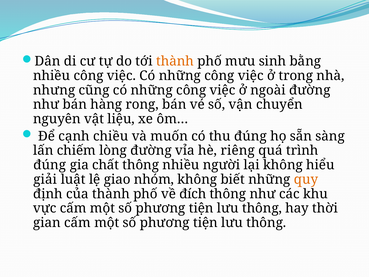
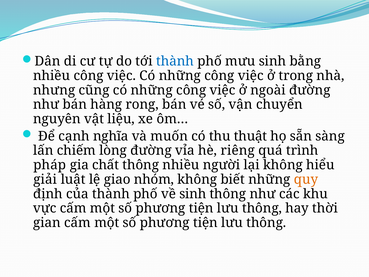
thành colour: orange -> blue (175, 61)
chiều: chiều -> nghĩa (111, 136)
thu đúng: đúng -> thuật (251, 136)
đúng: đúng -> pháp (50, 165)
về đích: đích -> sinh (193, 194)
